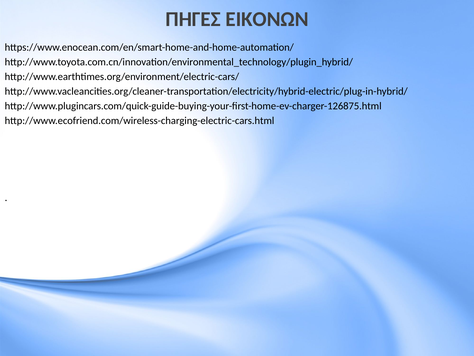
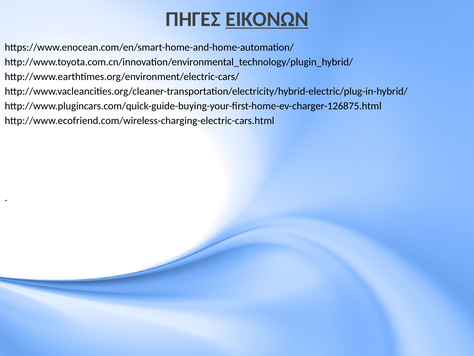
ΕΙΚΟΝΩΝ underline: none -> present (267, 19)
